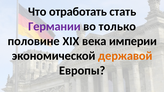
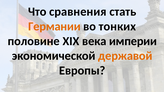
отработать: отработать -> сравнения (78, 12)
Германии colour: purple -> orange (54, 26)
только: только -> тонких (117, 26)
